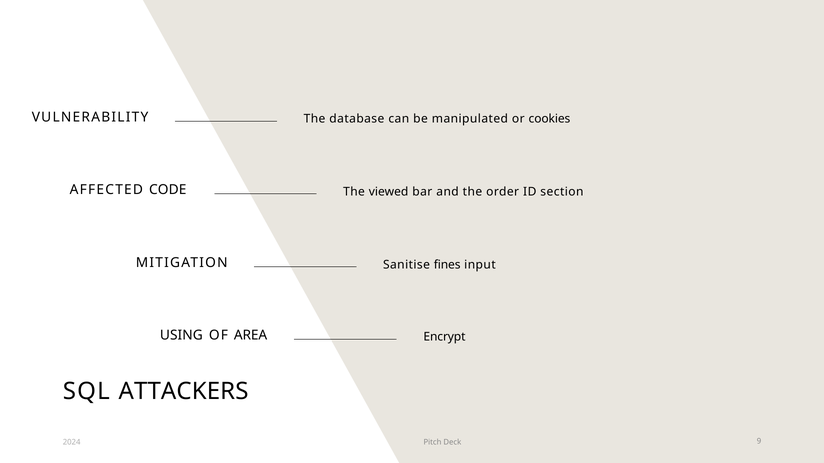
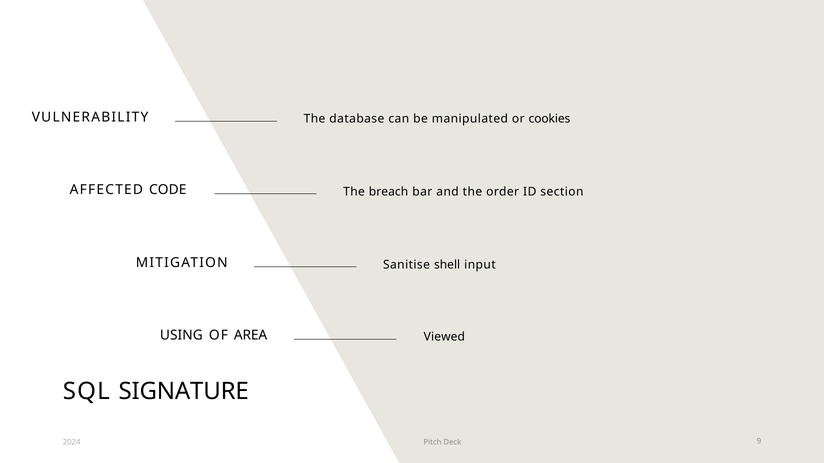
viewed: viewed -> breach (389, 192)
fines: fines -> shell (447, 265)
Encrypt: Encrypt -> Viewed (444, 337)
ATTACKERS: ATTACKERS -> SIGNATURE (184, 392)
